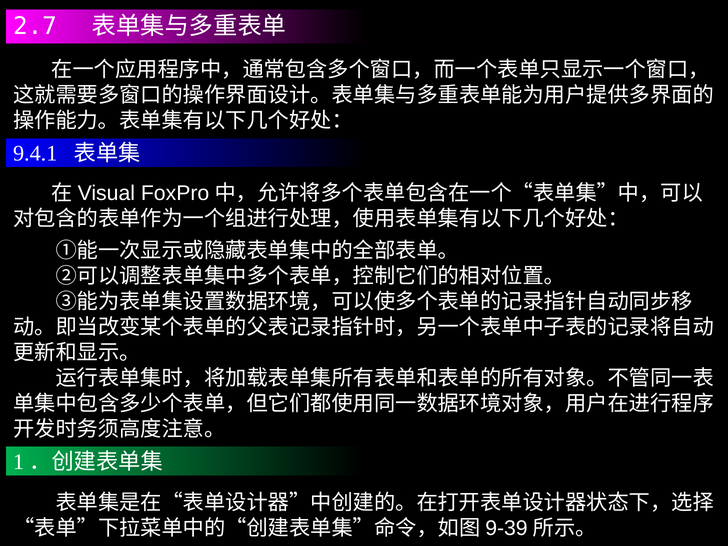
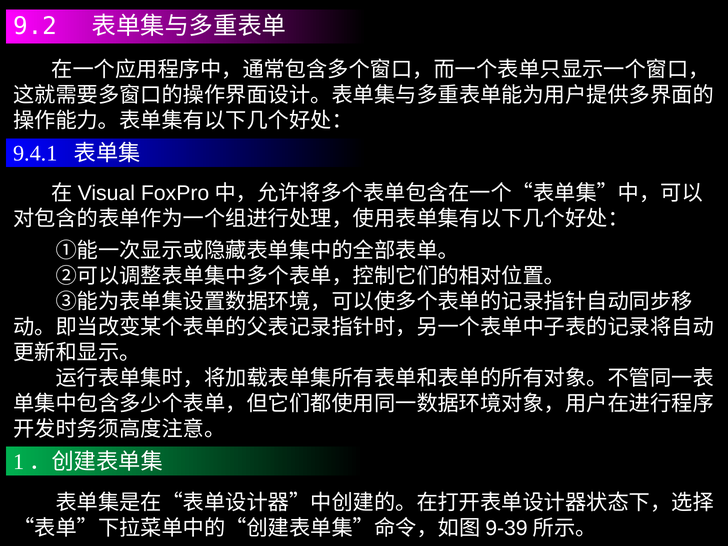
2.7: 2.7 -> 9.2 (35, 26)
